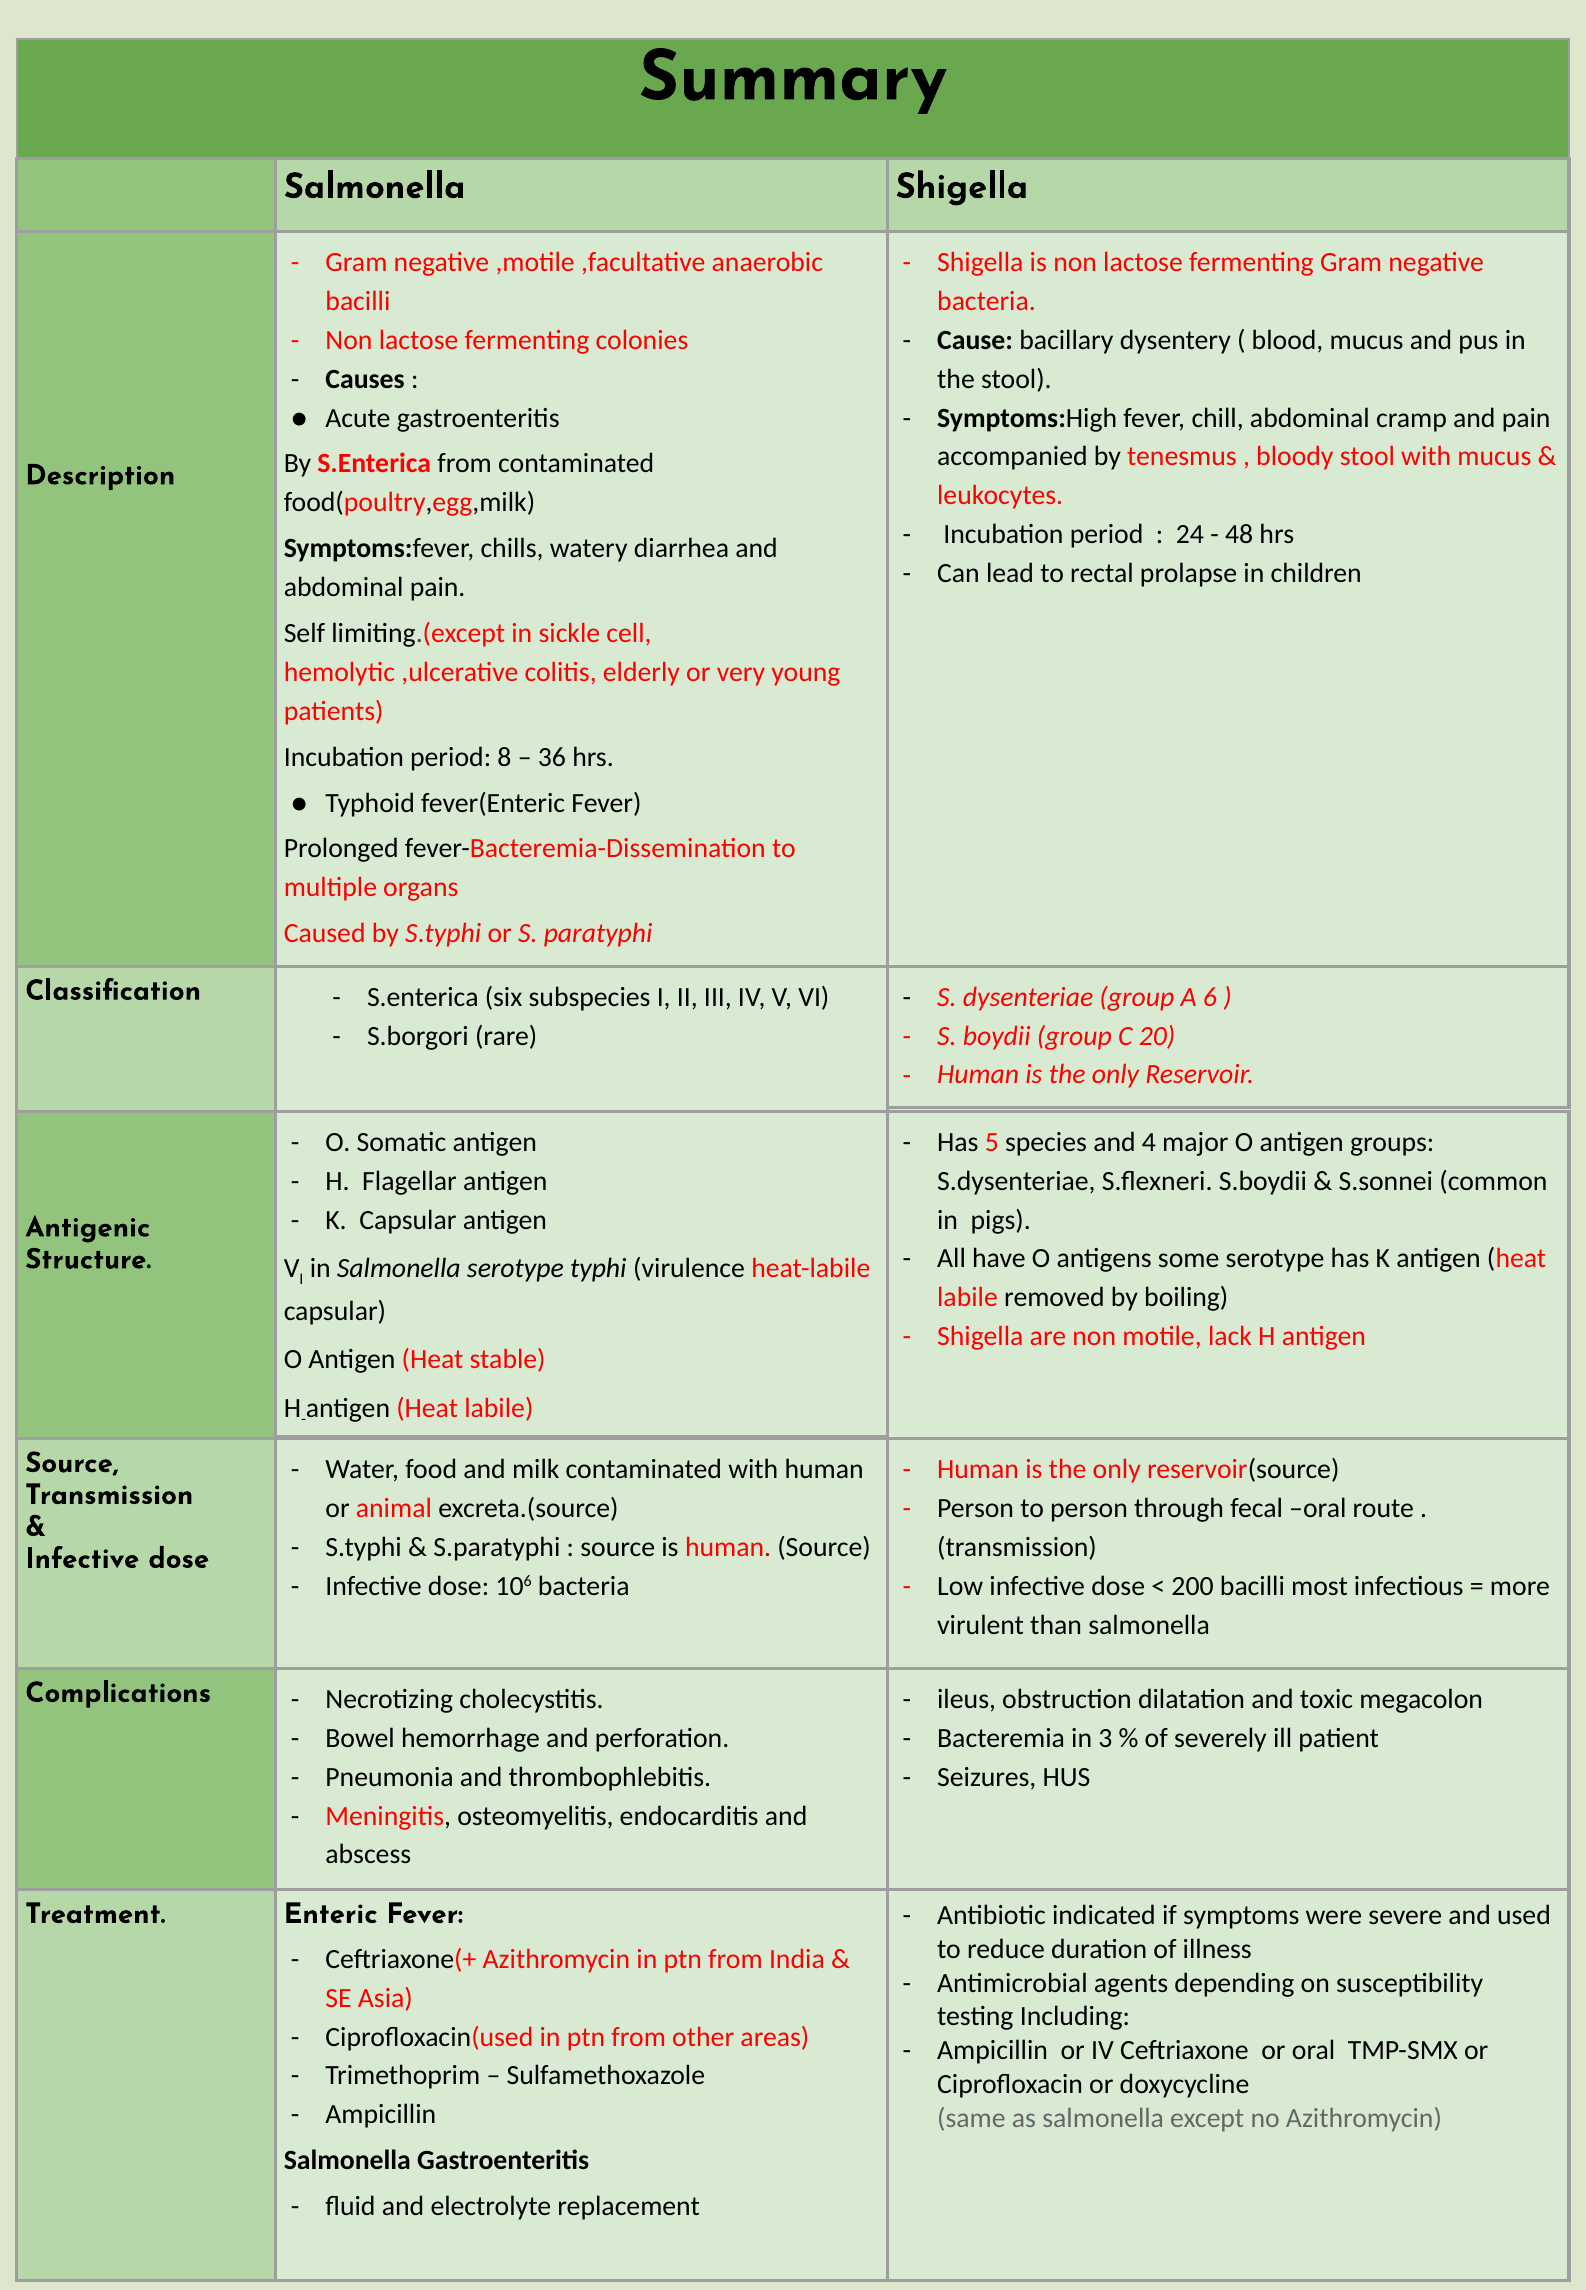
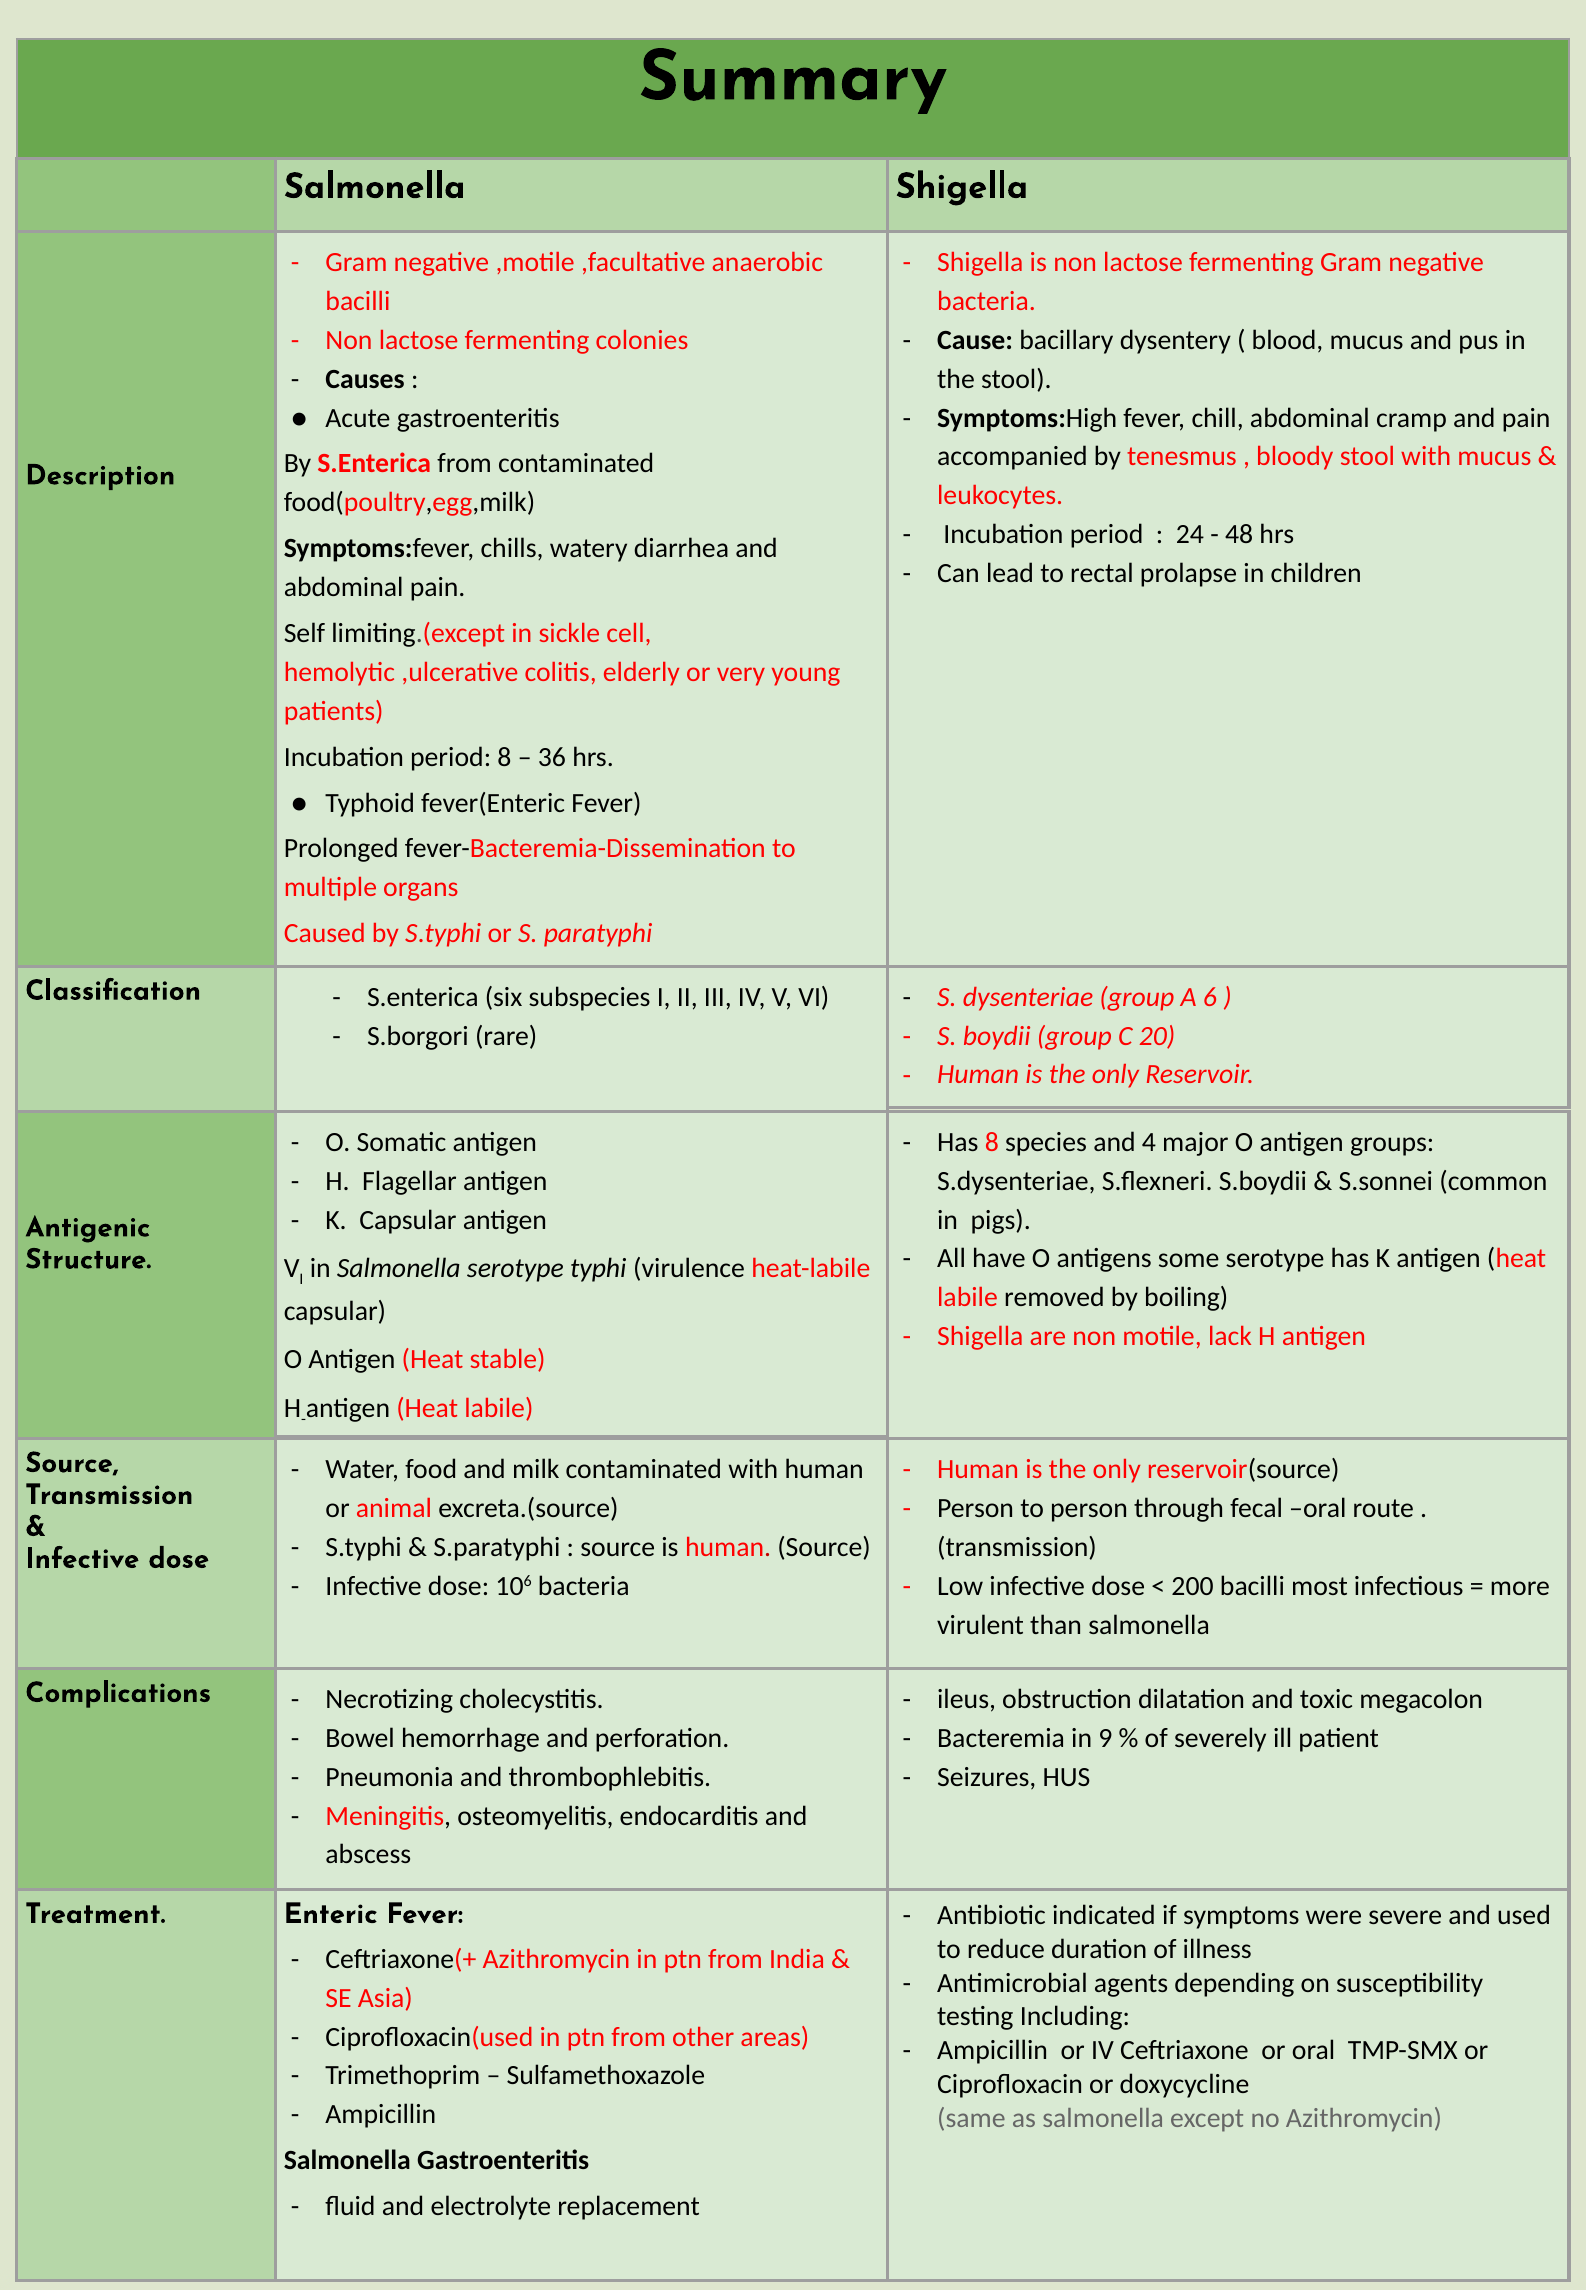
Has 5: 5 -> 8 (992, 1142)
in 3: 3 -> 9 (1105, 1738)
